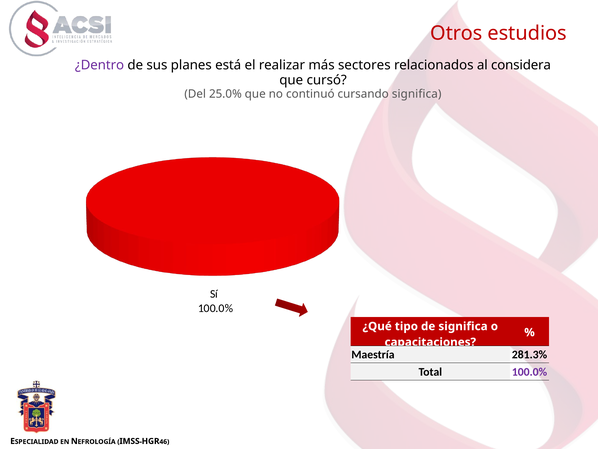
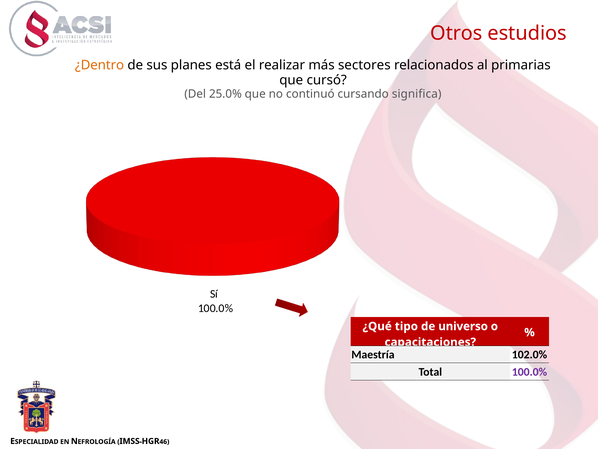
¿Dentro colour: purple -> orange (100, 65)
considera: considera -> primarias (521, 65)
de significa: significa -> universo (463, 326)
281.3%: 281.3% -> 102.0% (529, 354)
